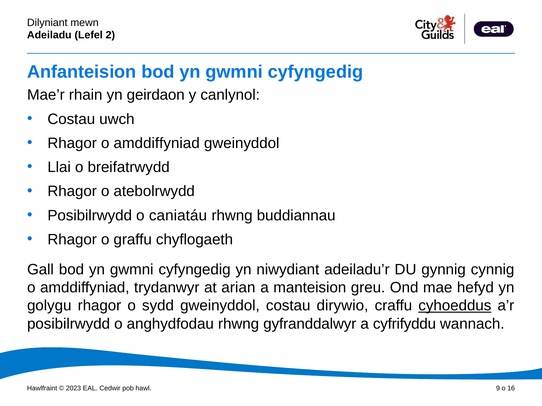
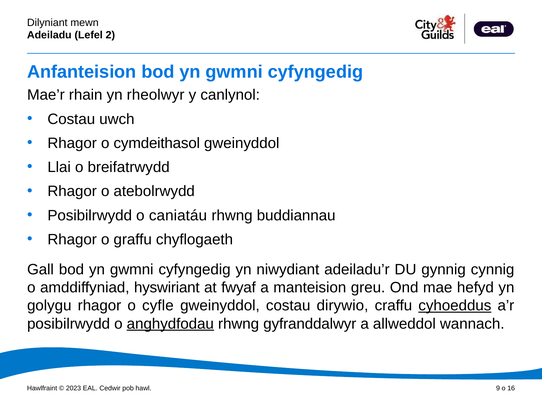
geirdaon: geirdaon -> rheolwyr (156, 95)
Rhagor o amddiffyniad: amddiffyniad -> cymdeithasol (157, 143)
trydanwyr: trydanwyr -> hyswiriant (167, 288)
arian: arian -> fwyaf (239, 288)
sydd: sydd -> cyfle (158, 306)
anghydfodau underline: none -> present (170, 324)
cyfrifyddu: cyfrifyddu -> allweddol (404, 324)
